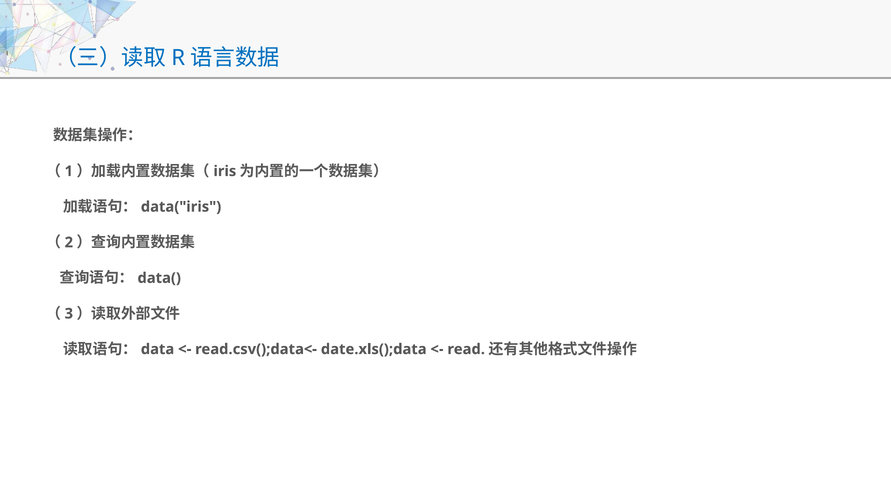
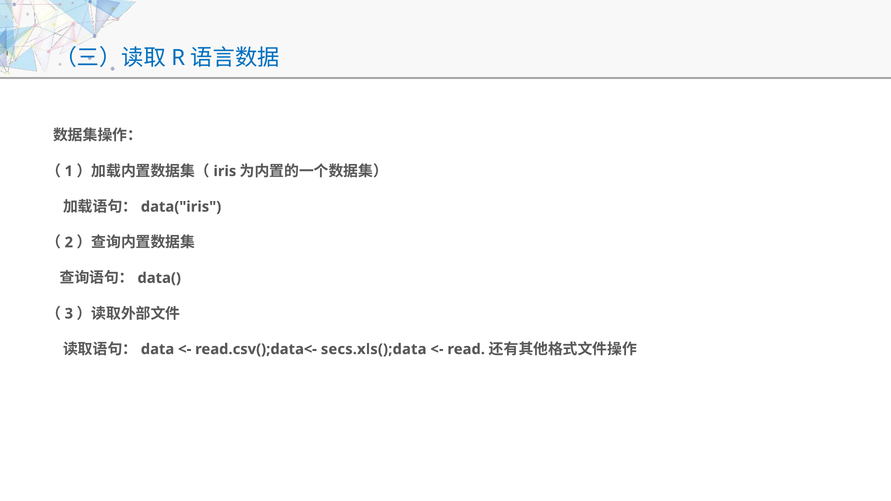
date.xls();data: date.xls();data -> secs.xls();data (374, 349)
